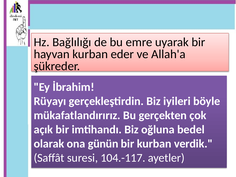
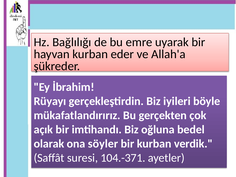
günün: günün -> söyler (103, 144)
104.-117: 104.-117 -> 104.-371 (123, 158)
